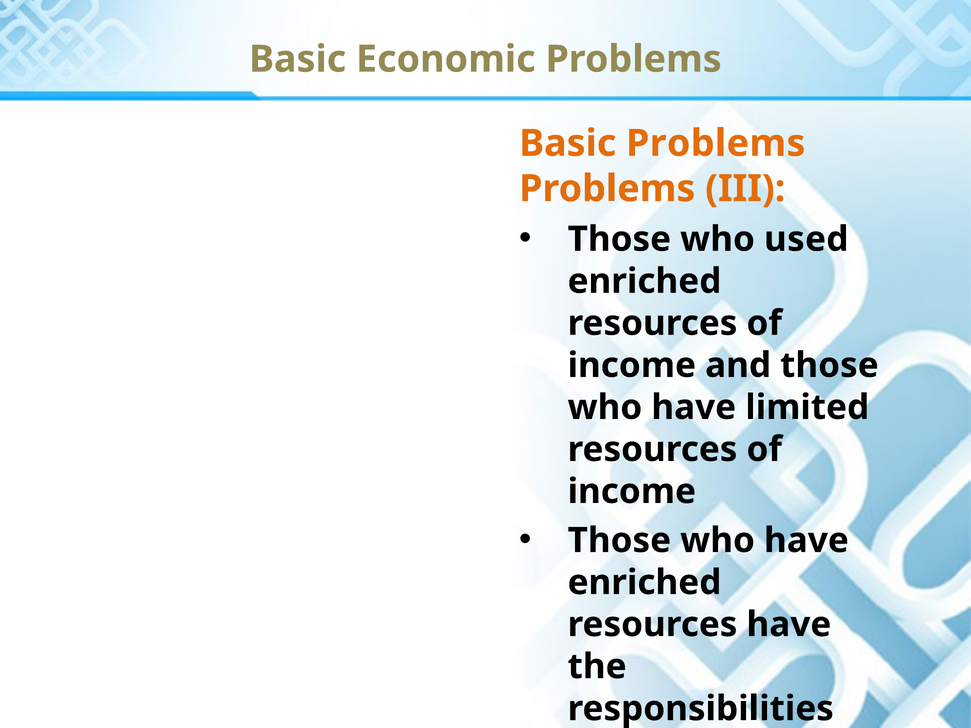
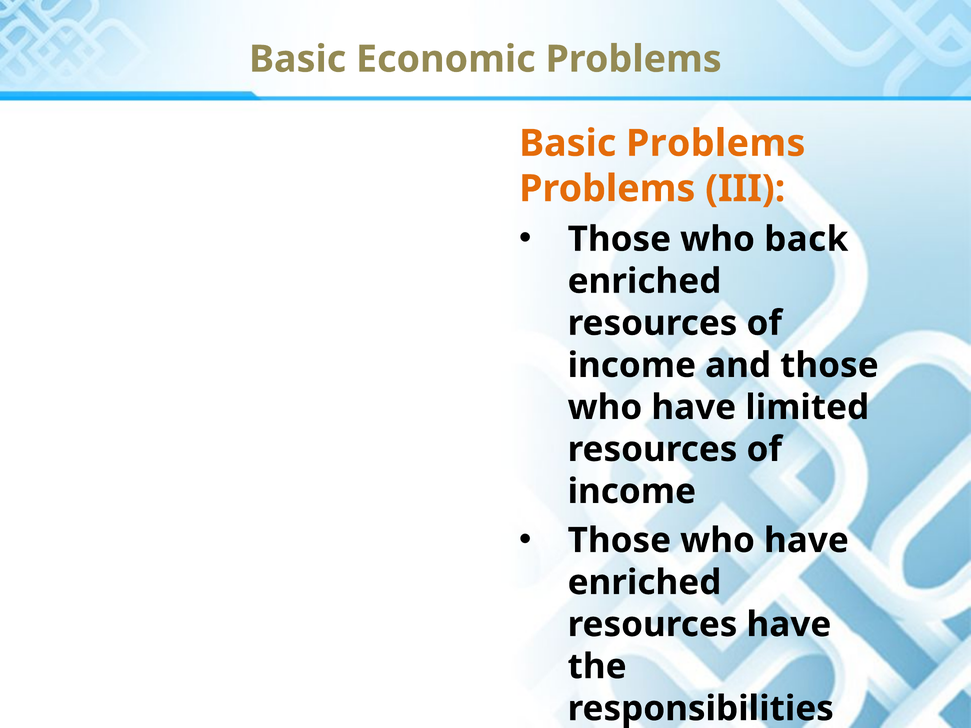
used: used -> back (806, 239)
